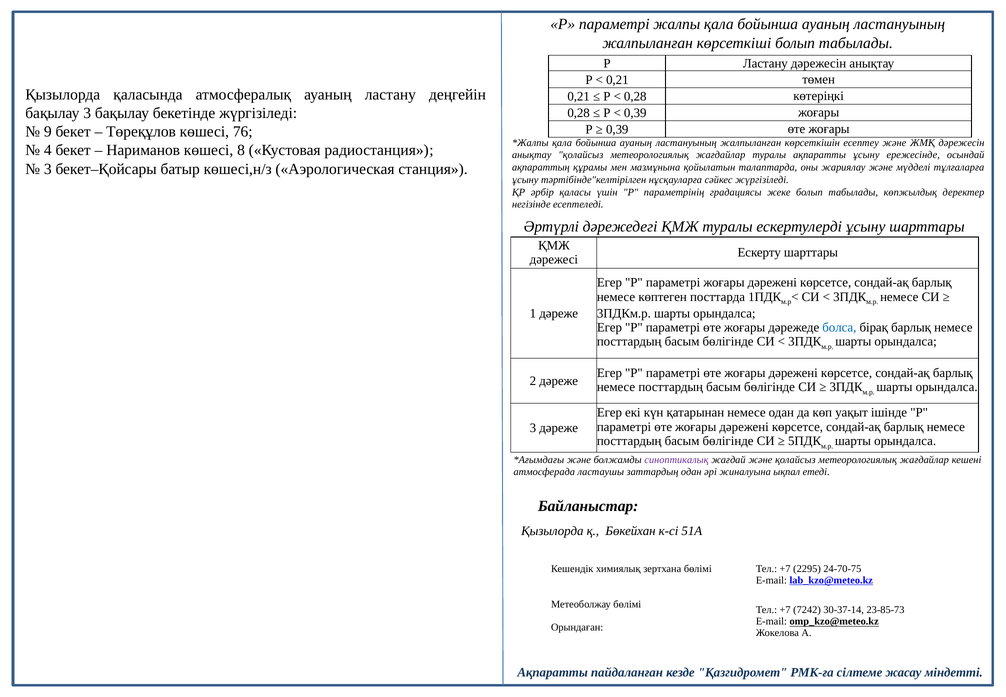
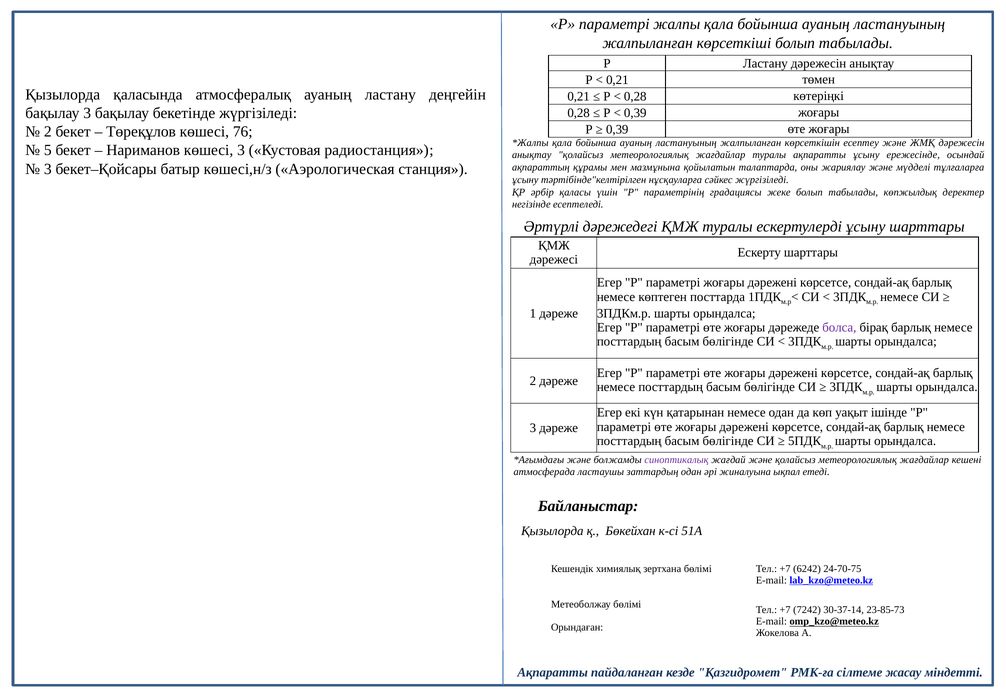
9: 9 -> 2 (48, 132)
4: 4 -> 5 (48, 150)
көшесі 8: 8 -> 3 (241, 150)
болса colour: blue -> purple (839, 327)
2295: 2295 -> 6242 (807, 568)
